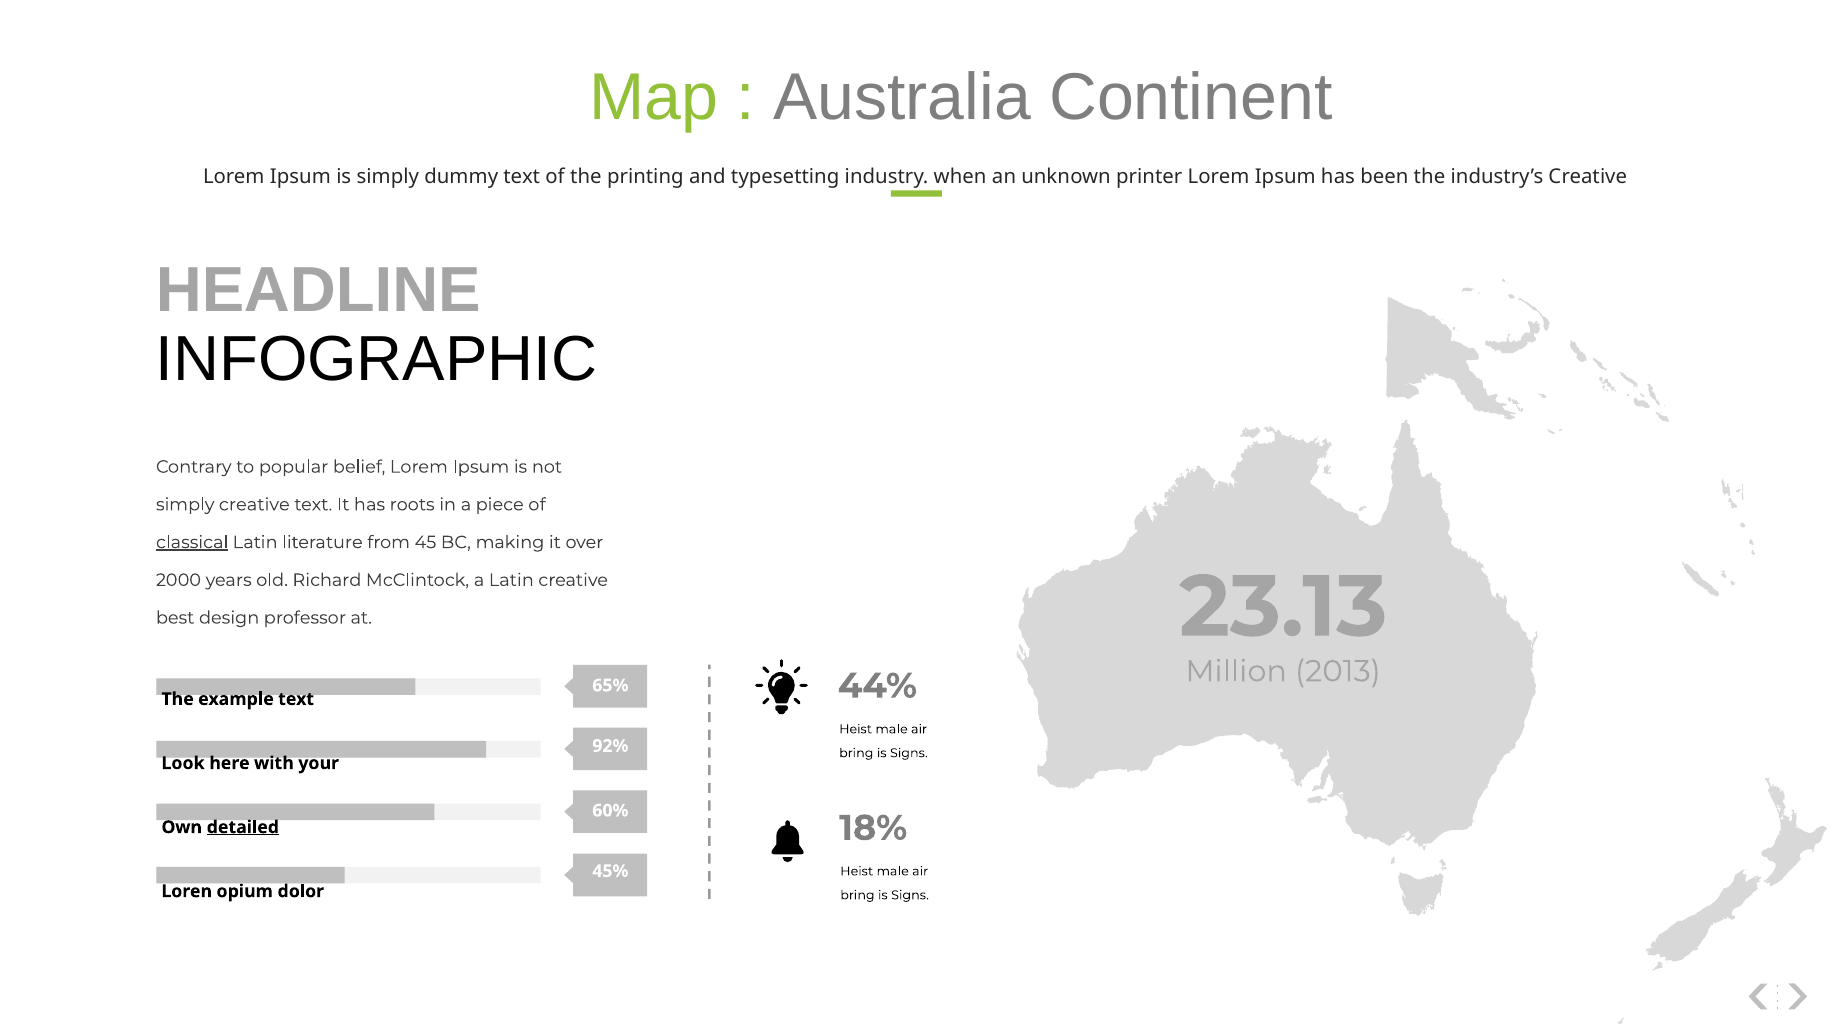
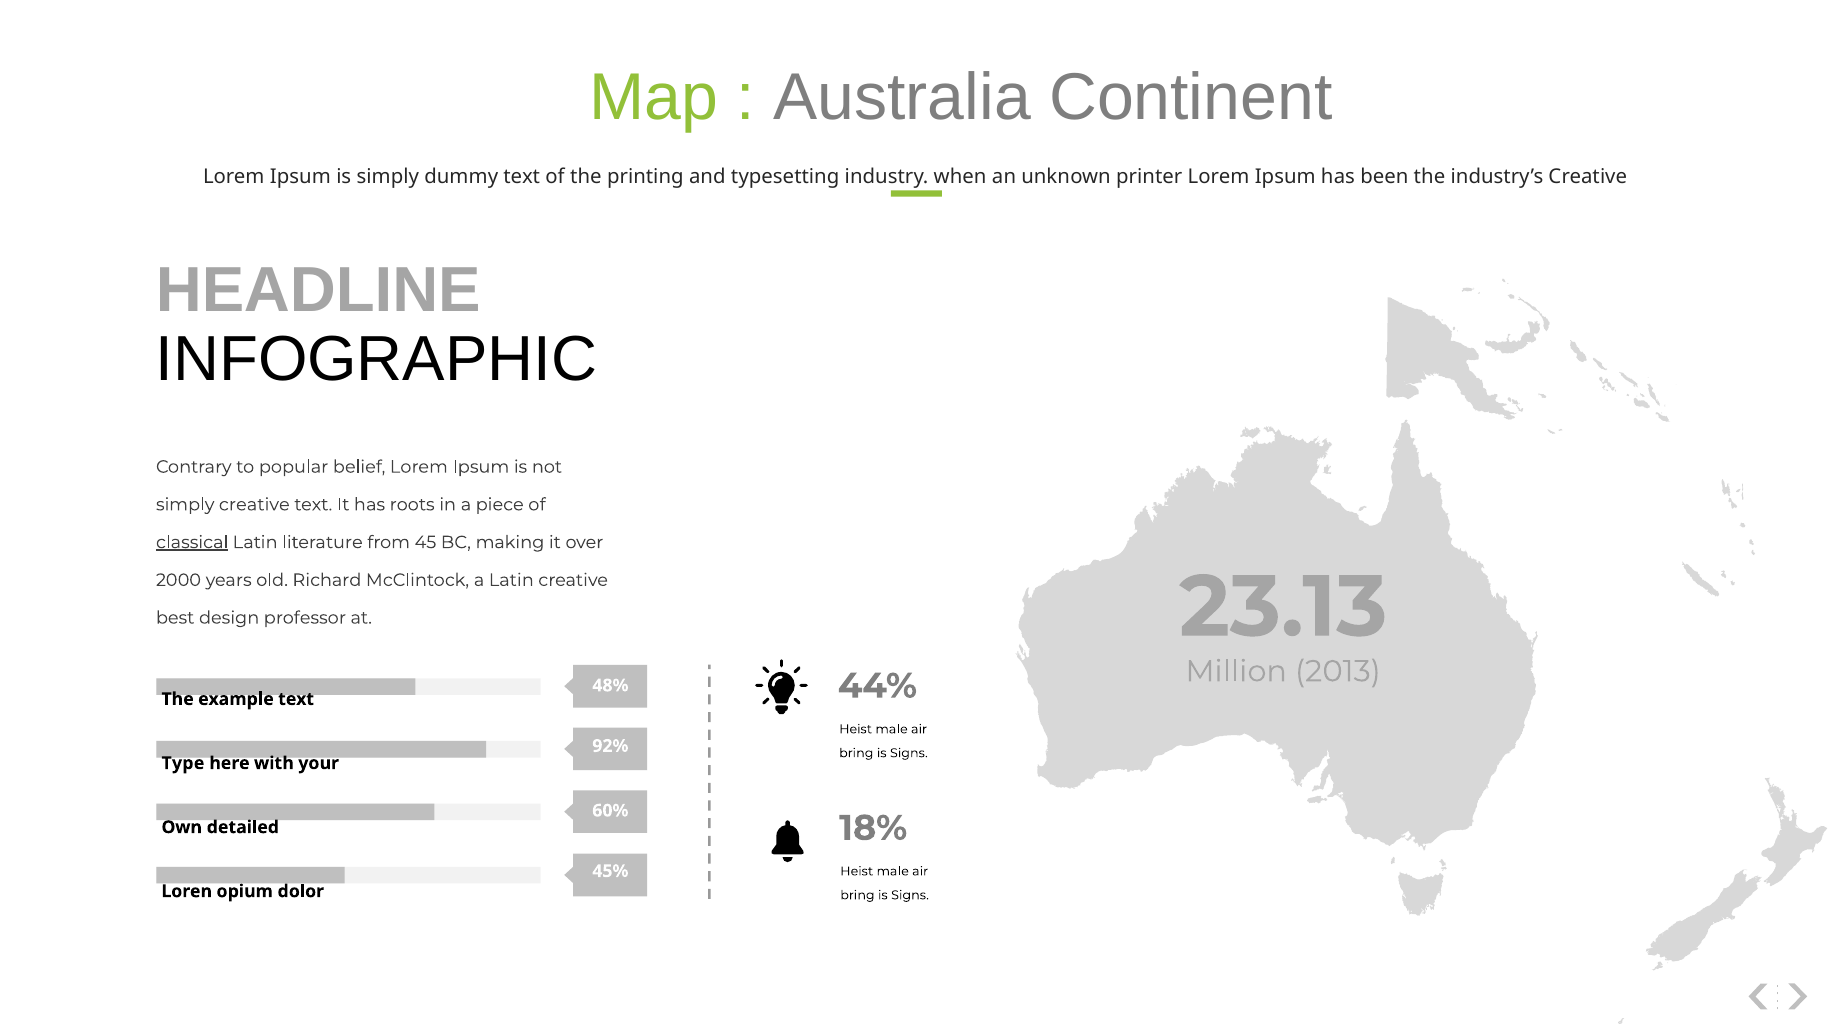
65%: 65% -> 48% (610, 686)
Look: Look -> Type (183, 763)
detailed underline: present -> none (243, 827)
